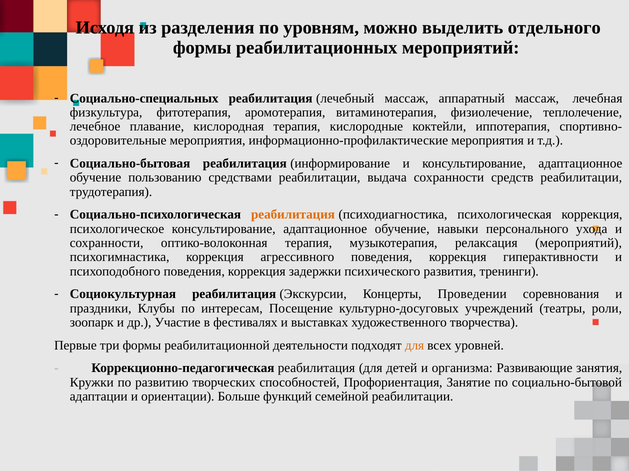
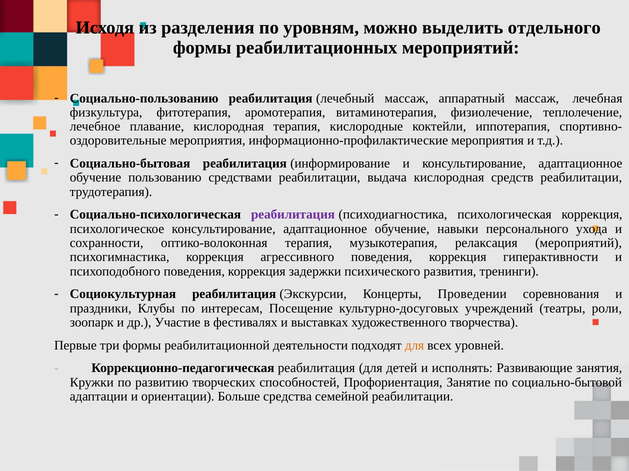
Социально-специальных: Социально-специальных -> Социально-пользованию (144, 98)
выдача сохранности: сохранности -> кислородная (449, 178)
реабилитация colour: orange -> purple (293, 215)
организма: организма -> исполнять (462, 369)
функций: функций -> средства (288, 397)
